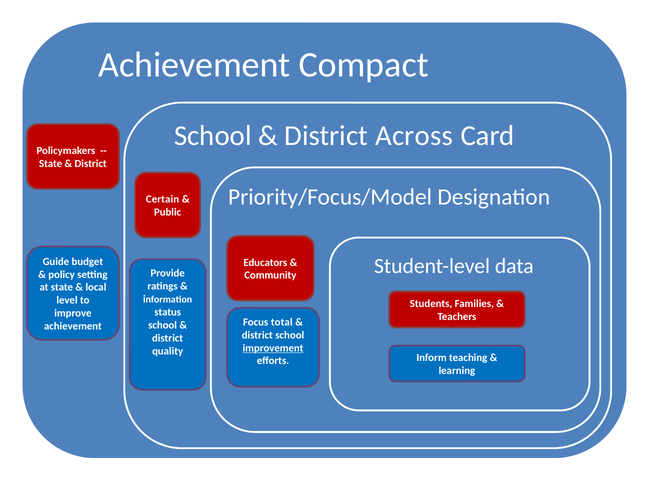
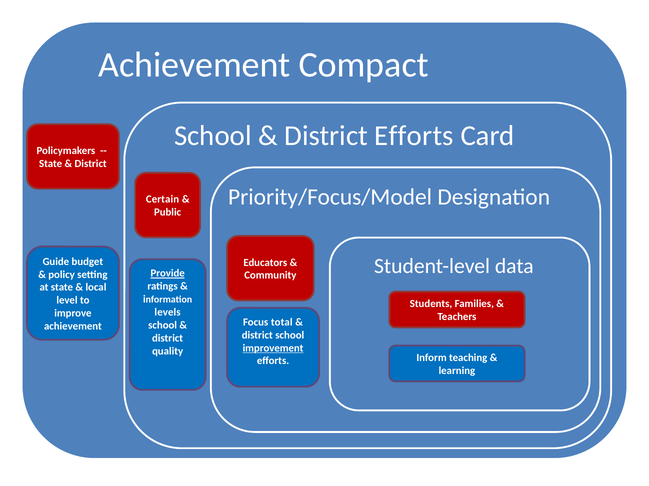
District Across: Across -> Efforts (414, 136)
Provide underline: none -> present (168, 274)
status: status -> levels (168, 313)
